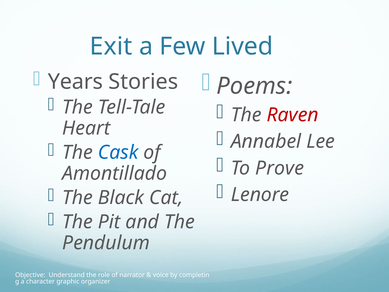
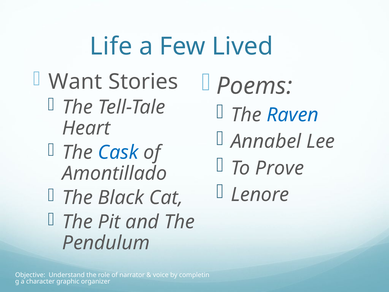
Exit: Exit -> Life (111, 46)
Years: Years -> Want (75, 82)
Raven colour: red -> blue (293, 115)
